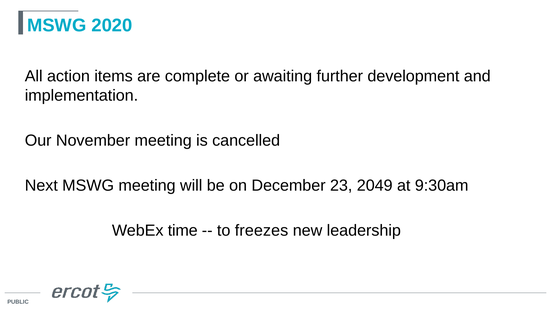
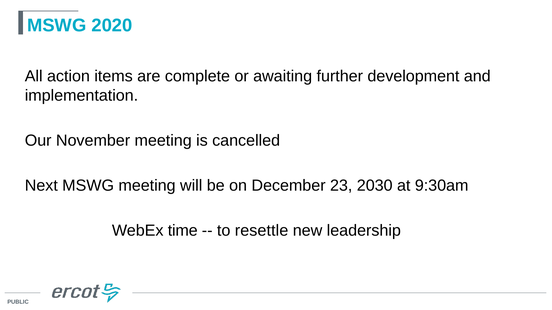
2049: 2049 -> 2030 (375, 186)
freezes: freezes -> resettle (262, 231)
